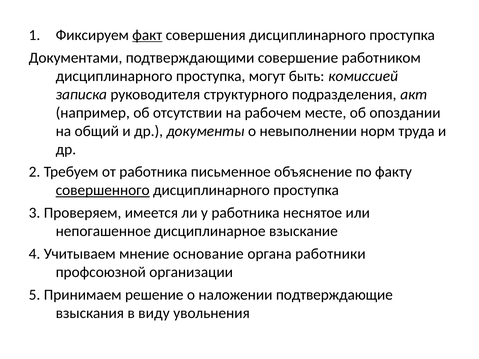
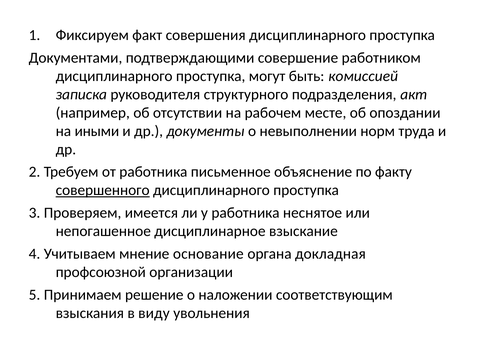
факт underline: present -> none (147, 35)
общий: общий -> иными (97, 131)
работники: работники -> докладная (330, 254)
подтверждающие: подтверждающие -> соответствующим (334, 295)
